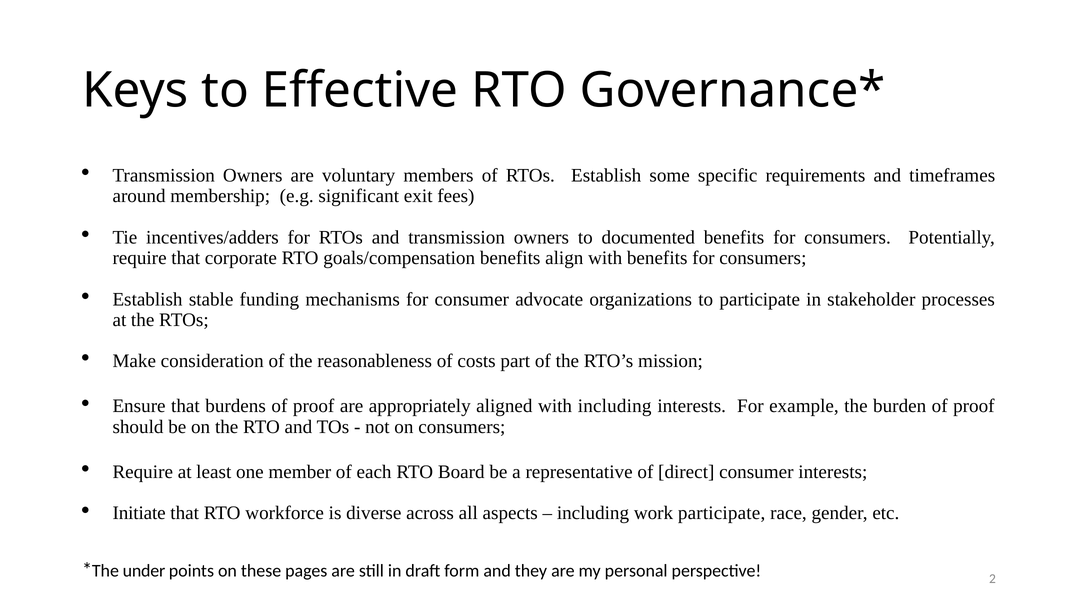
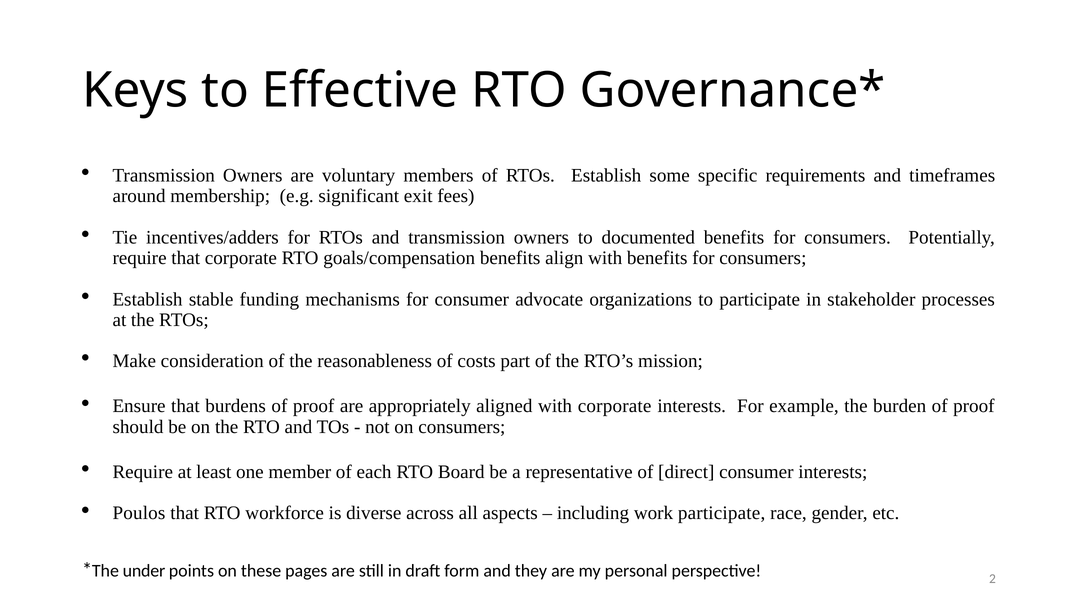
with including: including -> corporate (615, 406)
Initiate: Initiate -> Poulos (139, 513)
